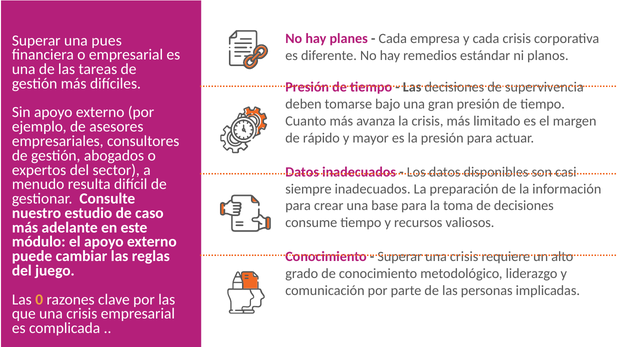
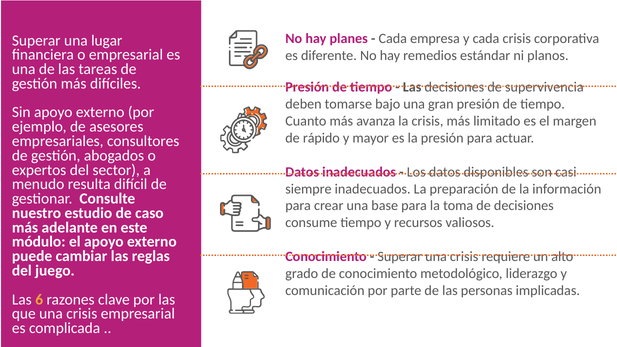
pues: pues -> lugar (107, 40)
0: 0 -> 6 (39, 299)
